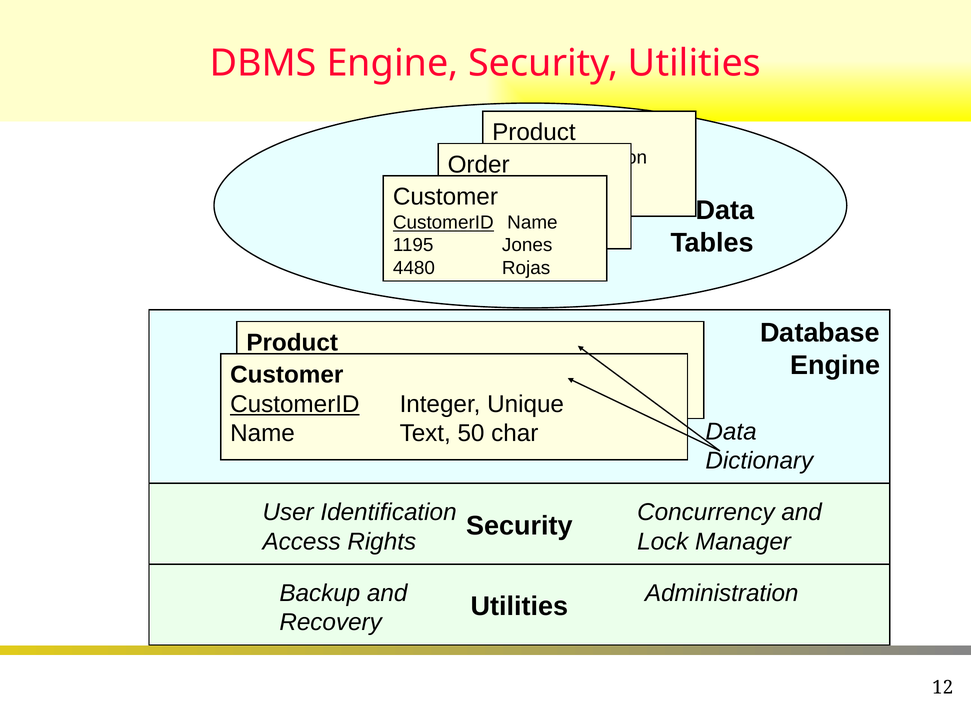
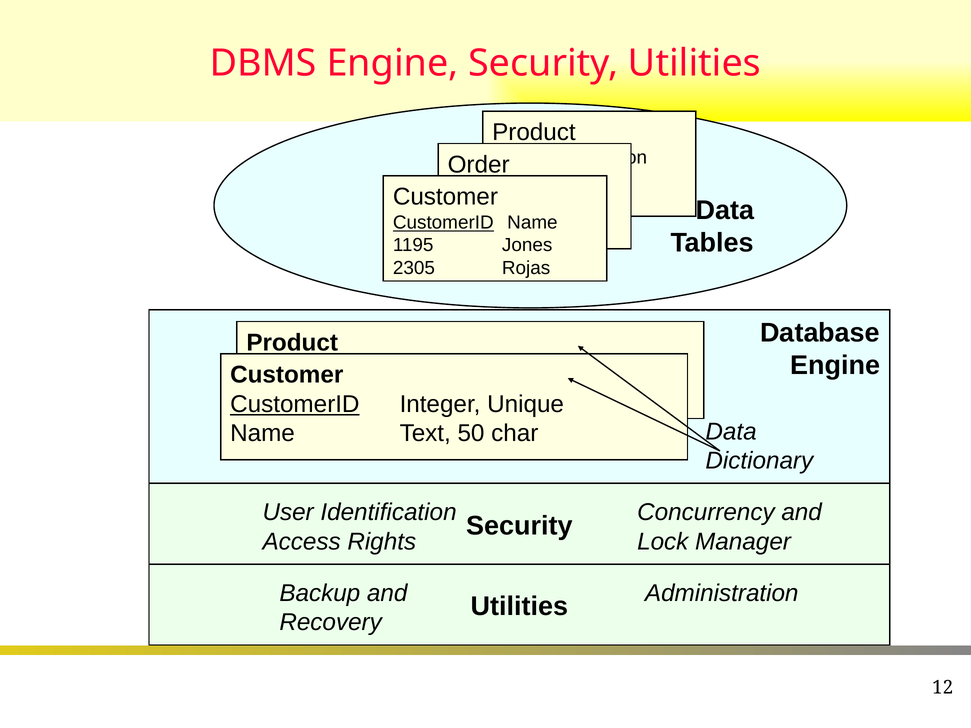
4480: 4480 -> 2305 (414, 268)
